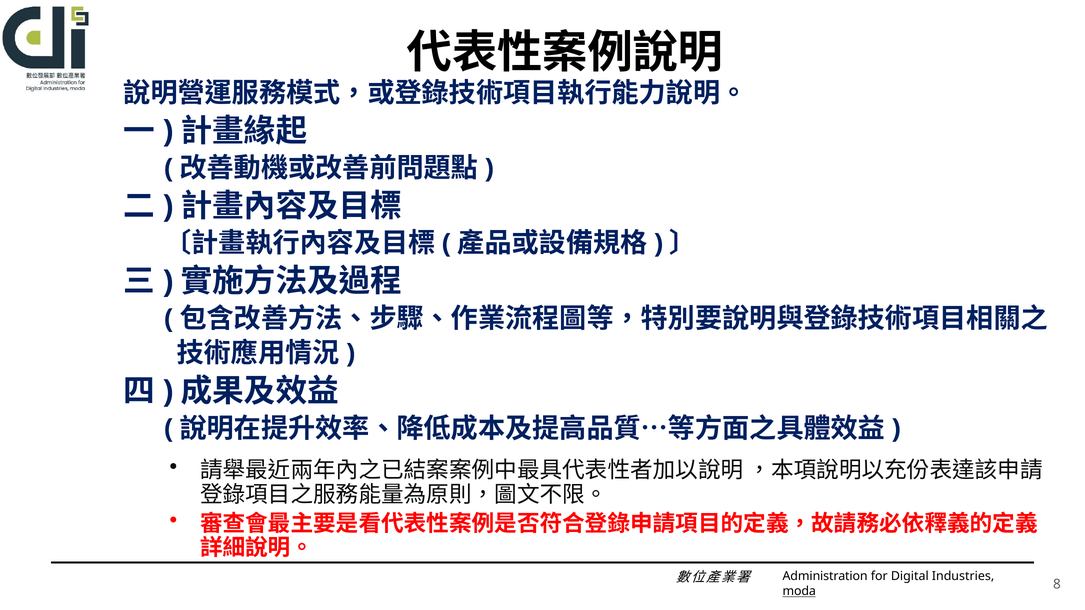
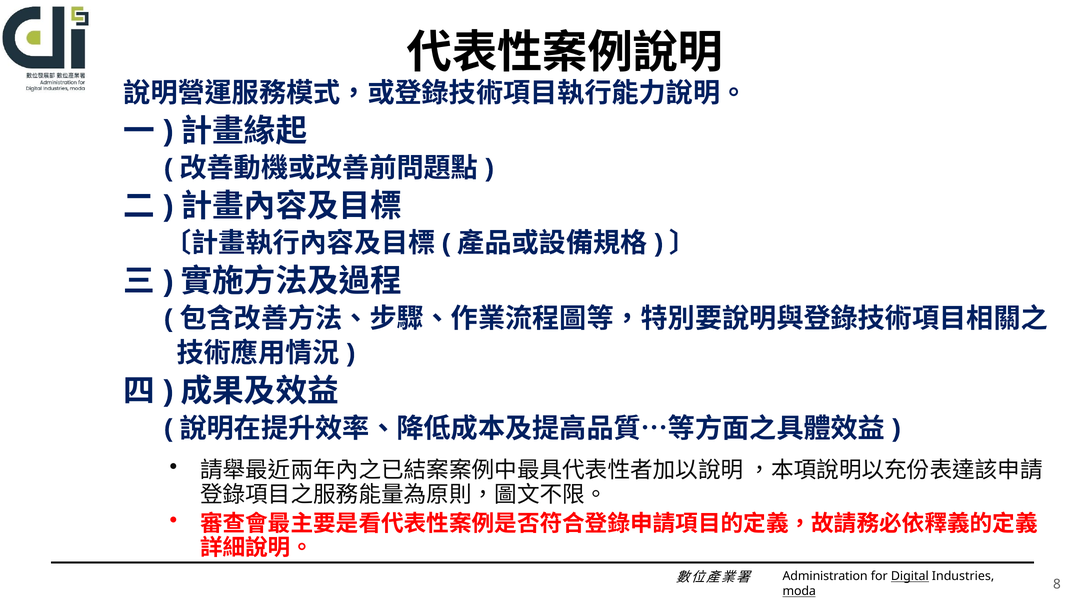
Digital underline: none -> present (910, 577)
